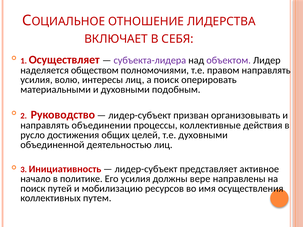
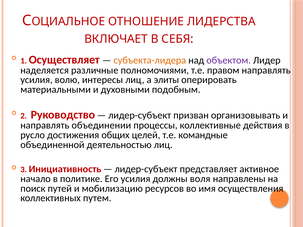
субъекта-лидера colour: purple -> orange (150, 60)
обществом: обществом -> различные (95, 70)
а поиск: поиск -> элиты (166, 80)
т.е духовными: духовными -> командные (203, 135)
вере: вере -> воля (200, 179)
